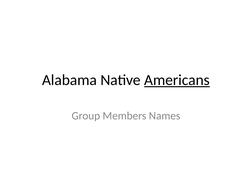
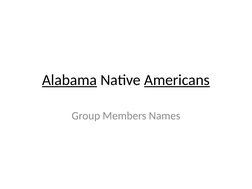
Alabama underline: none -> present (69, 80)
